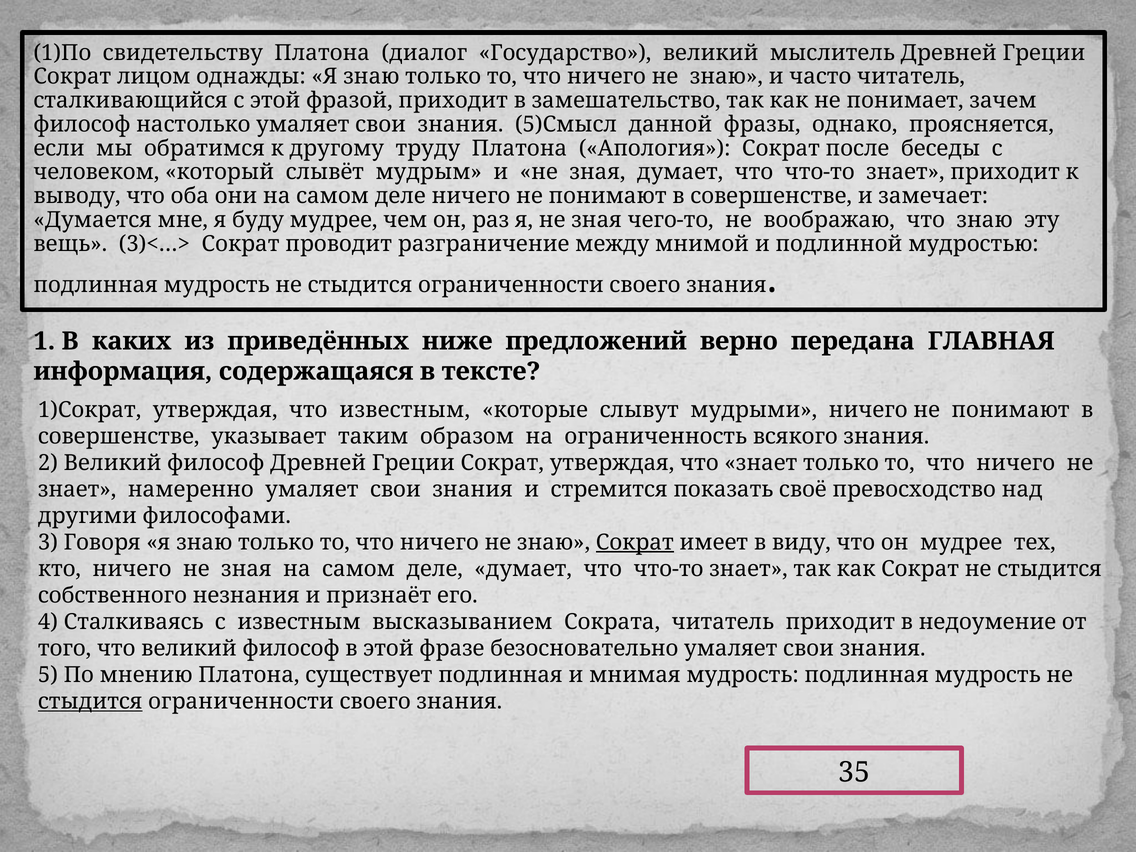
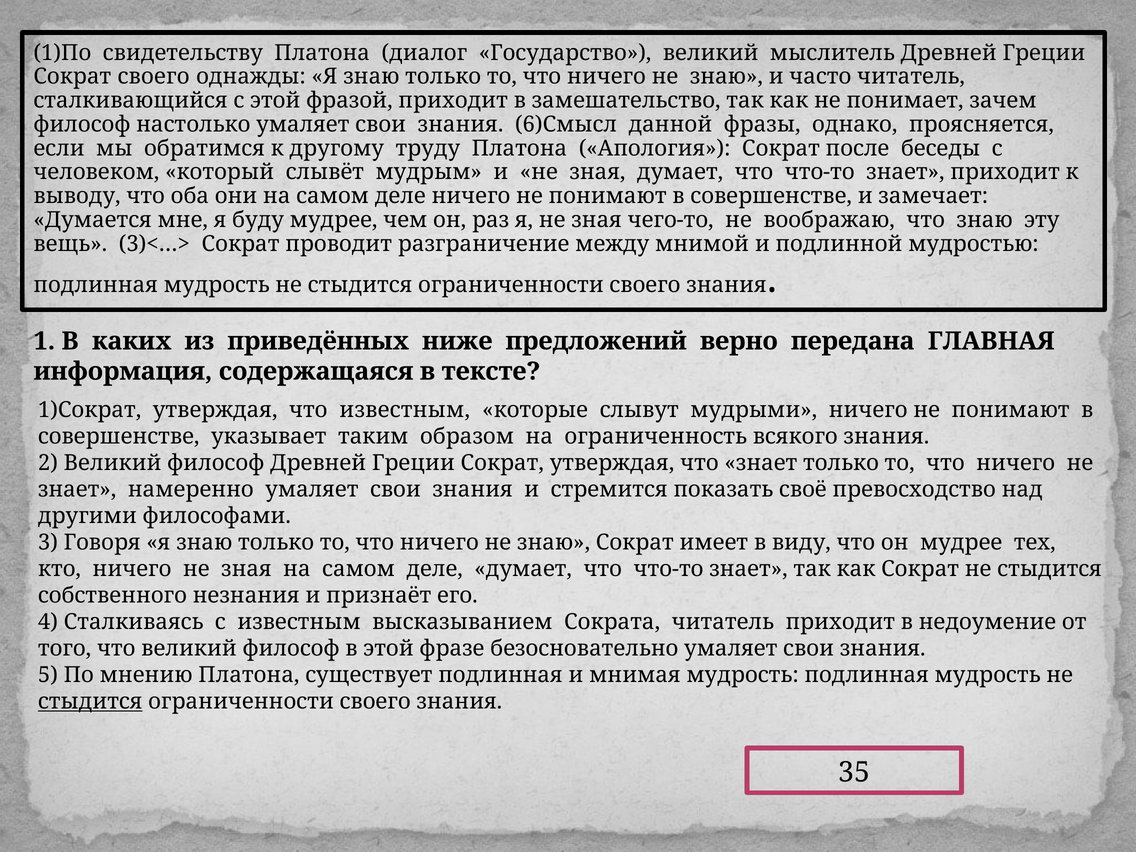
Сократ лицом: лицом -> своего (154, 77)
5)Смысл: 5)Смысл -> 6)Смысл (566, 124)
Сократ underline: present -> none (635, 542)
